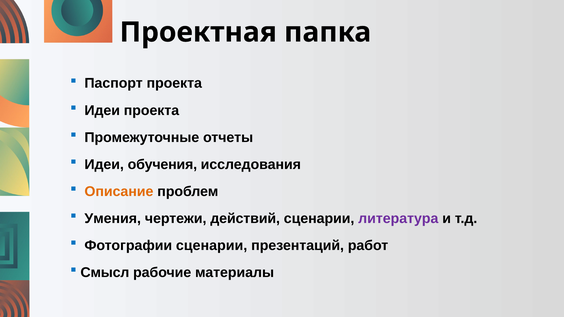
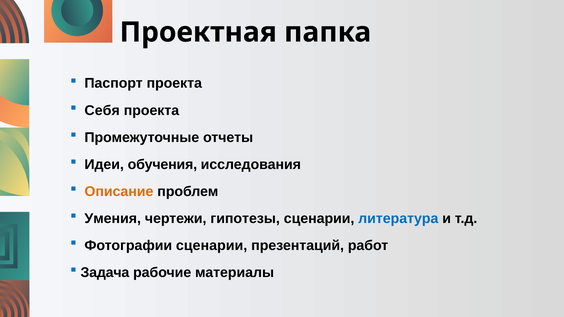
Идеи: Идеи -> Себя (102, 110)
действий: действий -> гипотезы (245, 219)
литература colour: purple -> blue (398, 219)
Смысл: Смысл -> Задача (105, 273)
